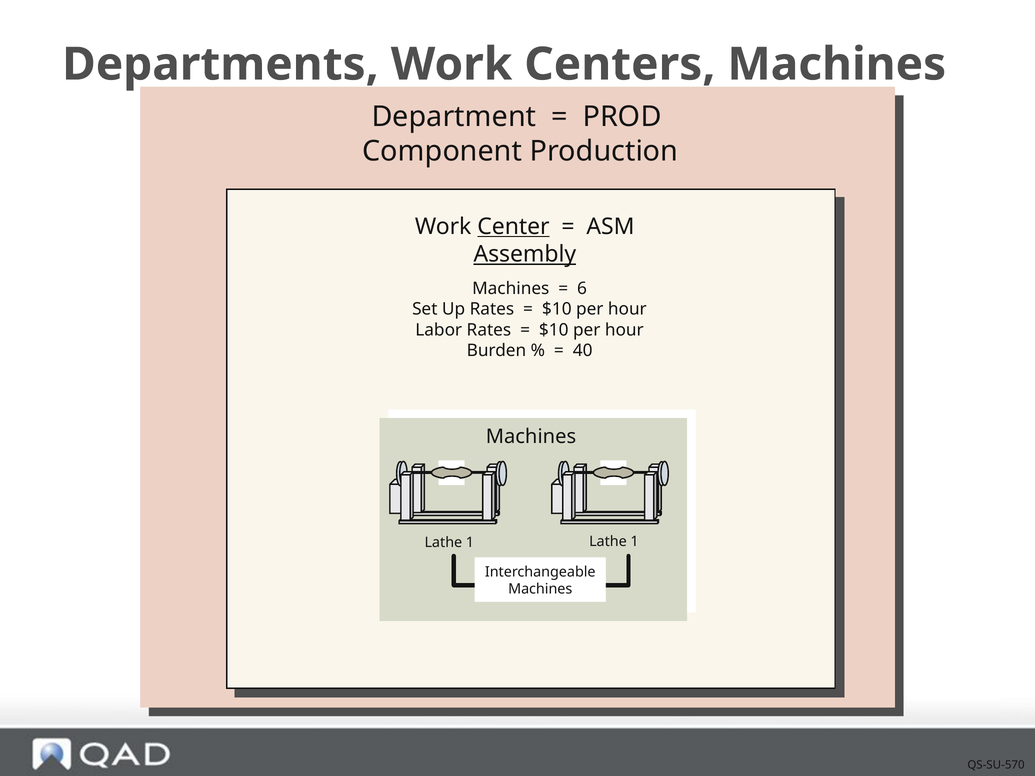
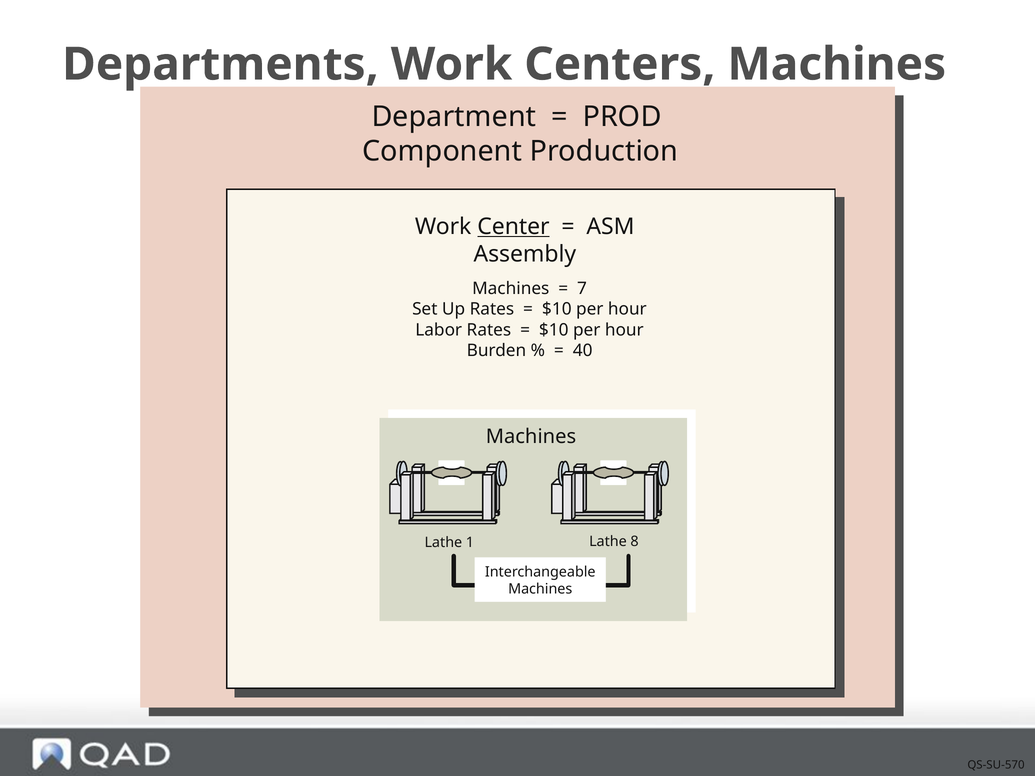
Assembly underline: present -> none (525, 254)
6: 6 -> 7 (582, 289)
1 Lathe 1: 1 -> 8 (635, 542)
